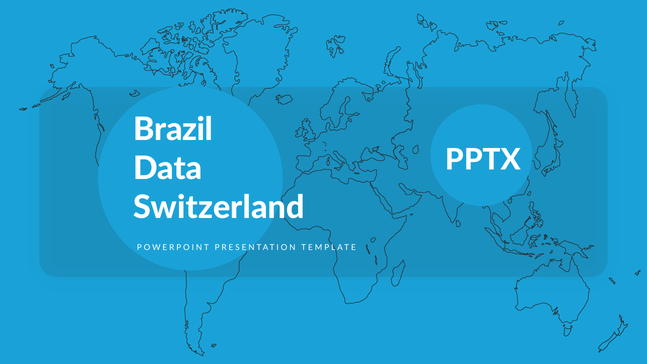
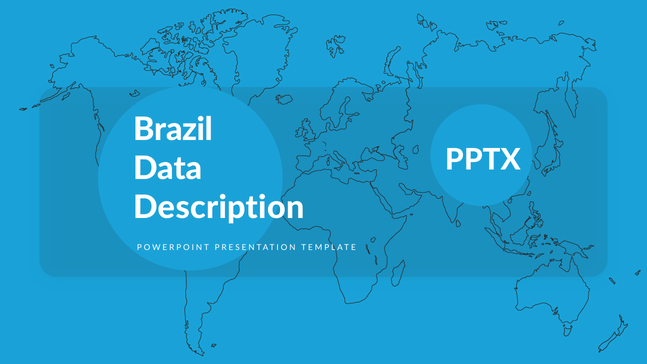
Switzerland: Switzerland -> Description (219, 207)
